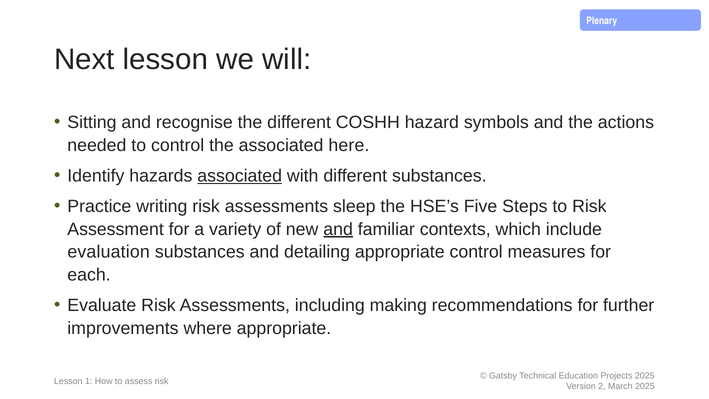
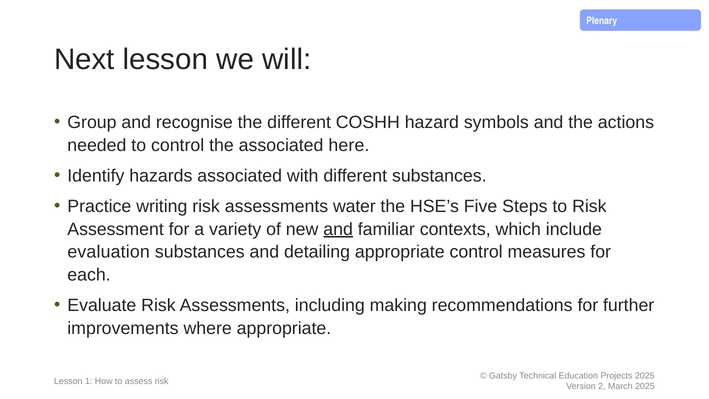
Sitting: Sitting -> Group (92, 122)
associated underline: present -> none (240, 176)
sleep: sleep -> water (354, 206)
